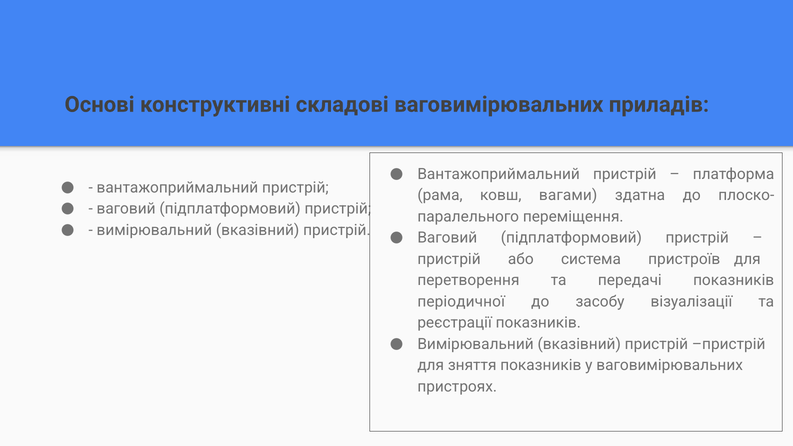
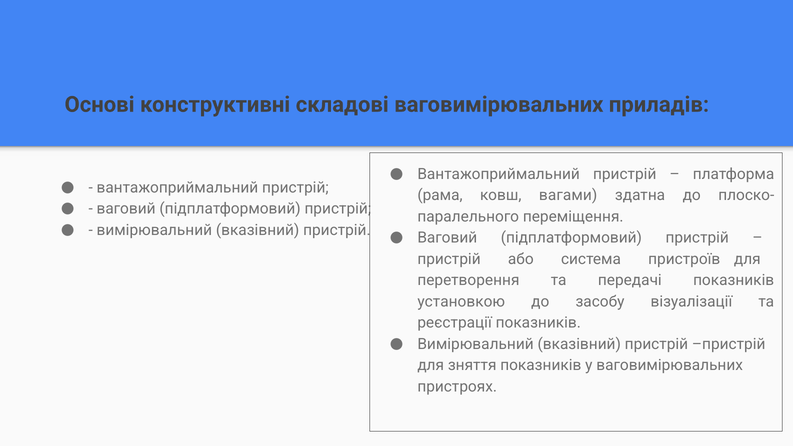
періодичної: періодичної -> установкою (461, 302)
